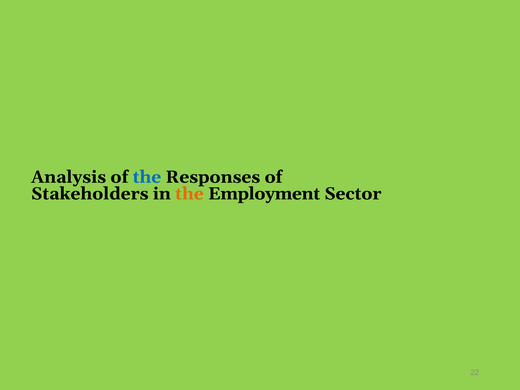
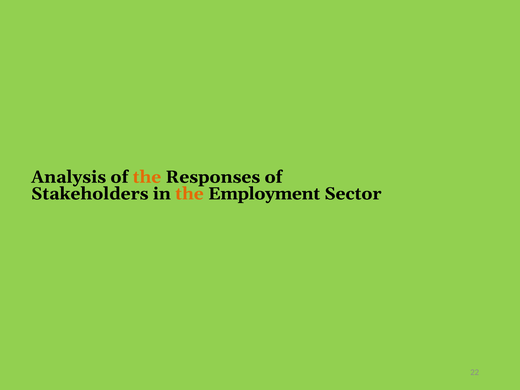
the colour: blue -> orange (147, 177)
